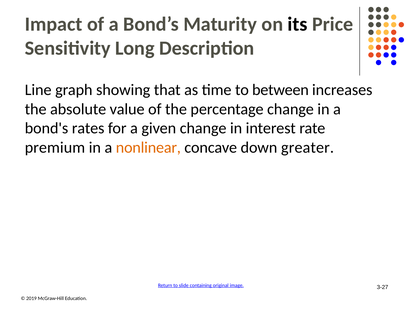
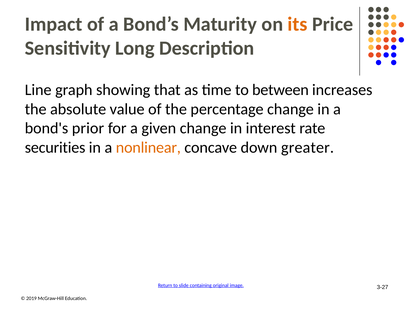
its colour: black -> orange (298, 24)
rates: rates -> prior (88, 129)
premium: premium -> securities (55, 148)
